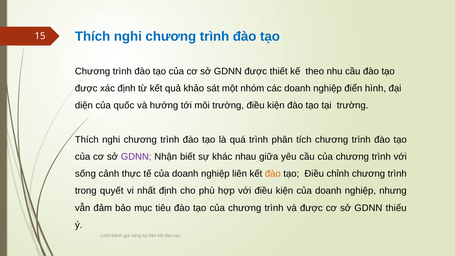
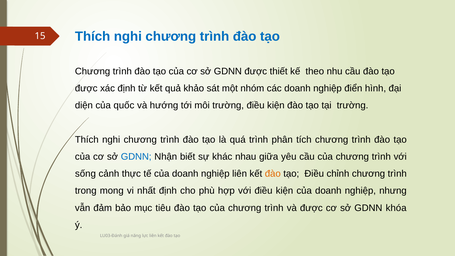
GDNN colour: purple -> blue (136, 157)
quyết: quyết -> mong (112, 191)
thiếu: thiếu -> khóa (396, 208)
